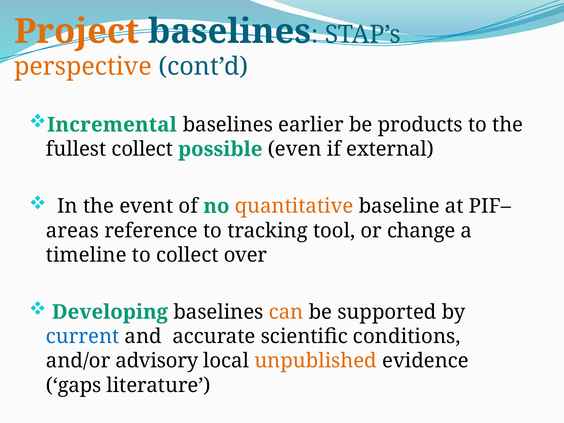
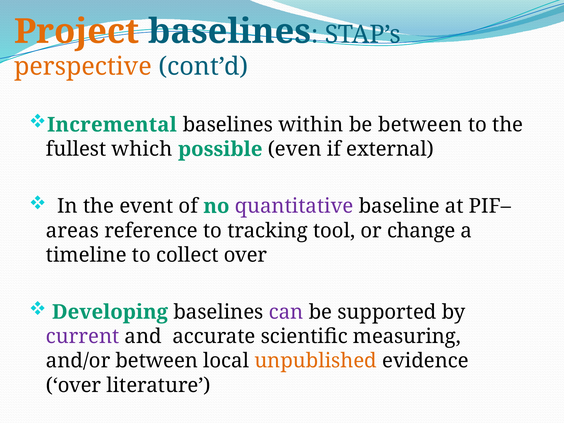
earlier: earlier -> within (311, 125)
be products: products -> between (420, 125)
fullest collect: collect -> which (142, 149)
quantitative colour: orange -> purple (294, 206)
can colour: orange -> purple (286, 312)
current colour: blue -> purple (83, 336)
conditions: conditions -> measuring (407, 336)
and/or advisory: advisory -> between (157, 361)
gaps: gaps -> over (74, 385)
